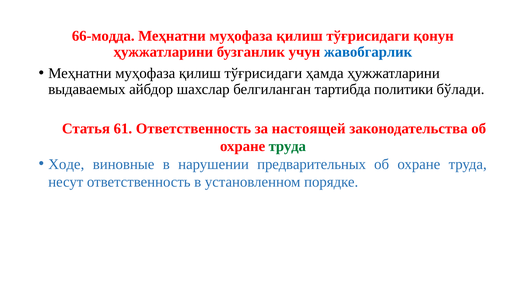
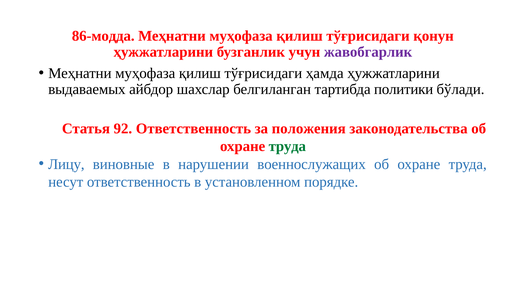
66-модда: 66-модда -> 86-модда (103, 36)
жавобгарлик colour: blue -> purple (368, 52)
61: 61 -> 92 (123, 128)
настоящей: настоящей -> положения (309, 128)
Ходе: Ходе -> Лицу (66, 164)
предварительных: предварительных -> военнослужащих (312, 164)
